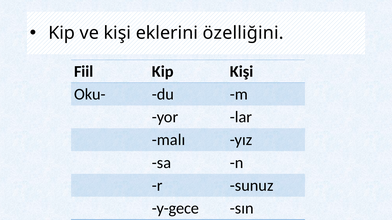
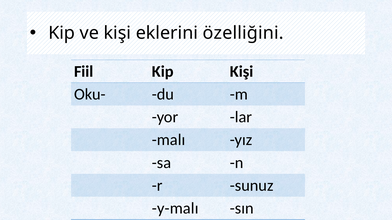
y-gece: y-gece -> y-malı (175, 209)
